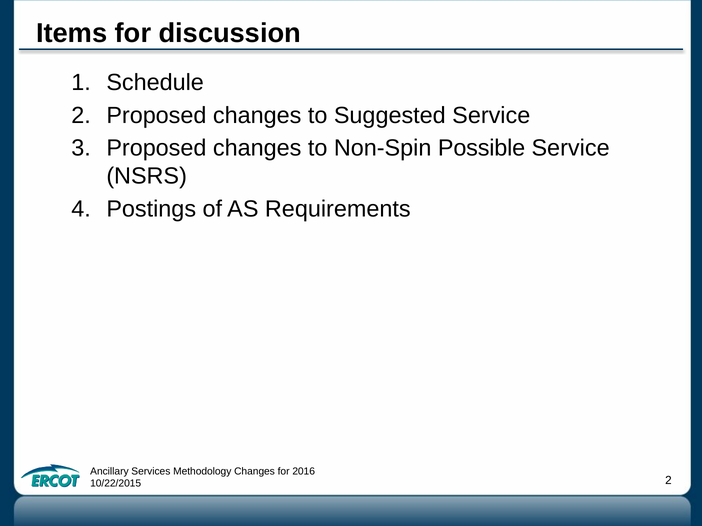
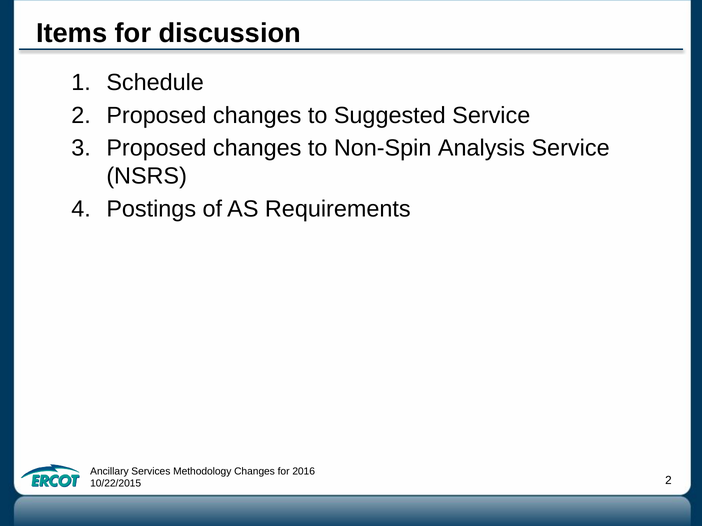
Possible: Possible -> Analysis (482, 148)
